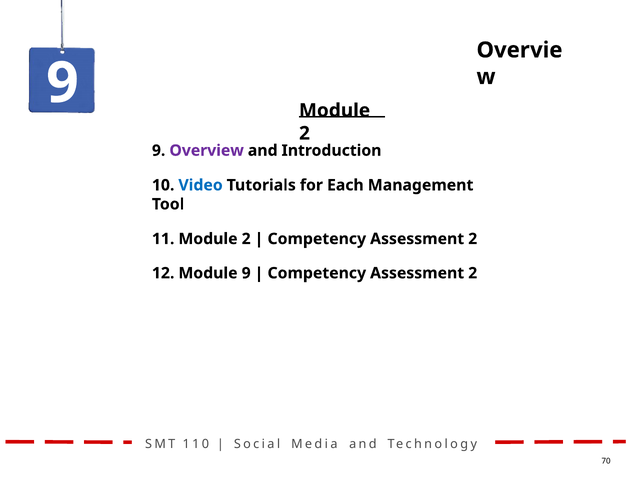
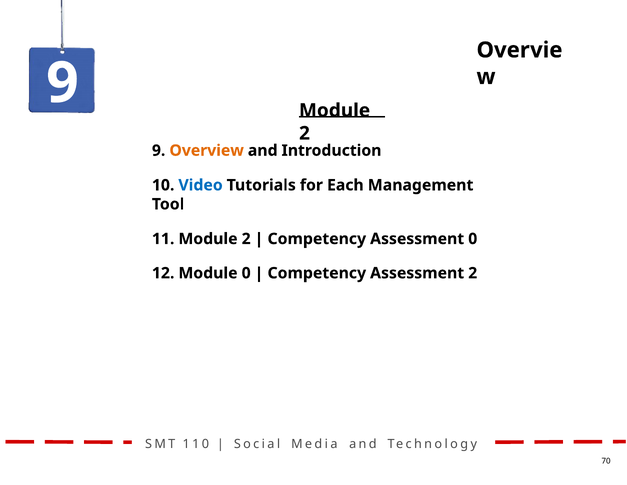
Overview colour: purple -> orange (207, 150)
2: 2 -> 0 (473, 239)
Module 9: 9 -> 0 (246, 273)
